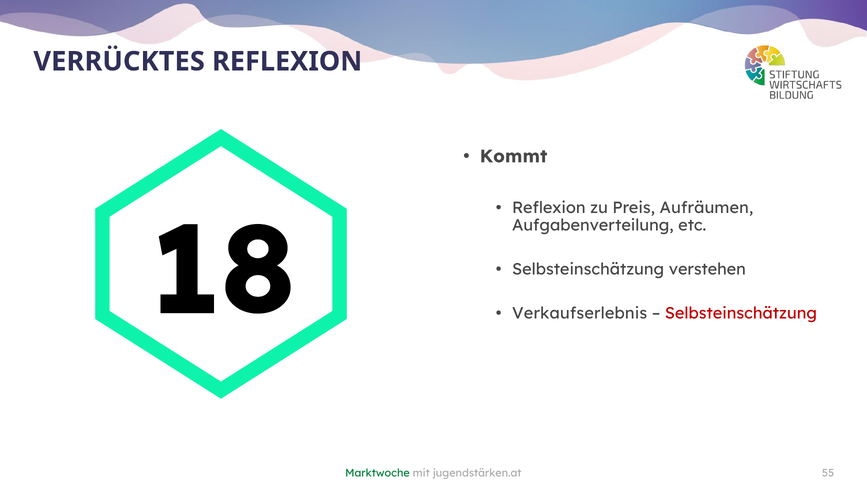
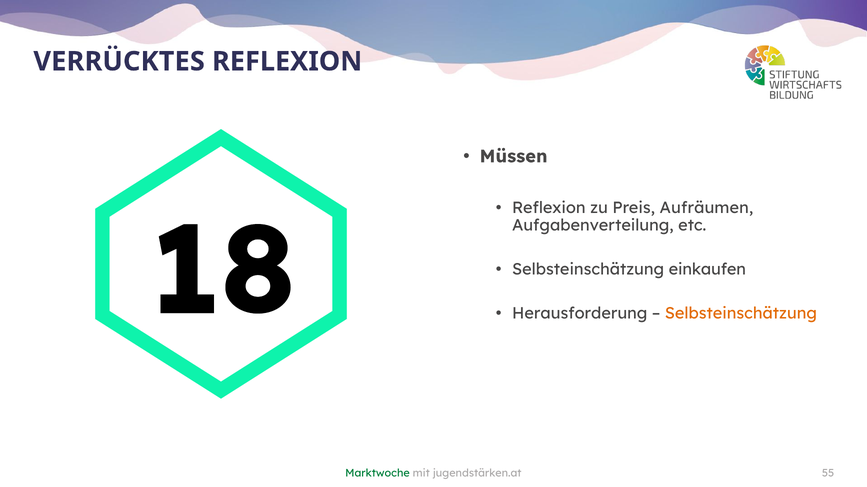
Kommt: Kommt -> Müssen (514, 157)
verstehen: verstehen -> einkaufen (707, 270)
Verkaufserlebnis: Verkaufserlebnis -> Herausforderung (580, 314)
Selbsteinschätzung colour: red -> orange (741, 314)
